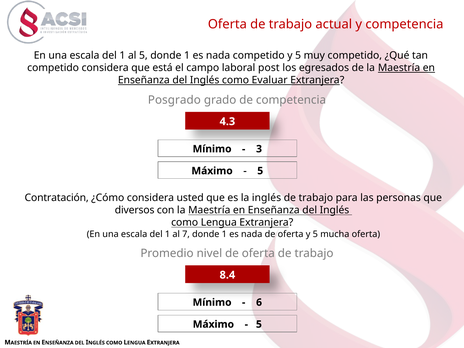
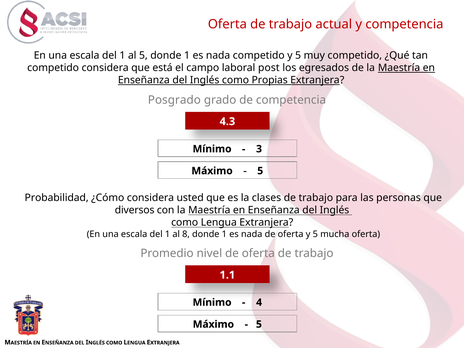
Evaluar: Evaluar -> Propias (270, 80)
Contratación: Contratación -> Probabilidad (57, 198)
la inglés: inglés -> clases (267, 198)
7: 7 -> 8 (186, 234)
8.4: 8.4 -> 1.1 (227, 275)
6: 6 -> 4 (259, 302)
